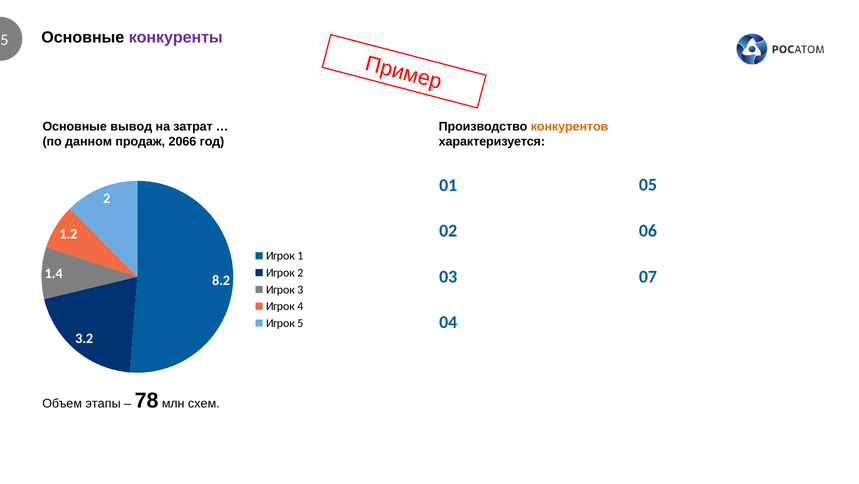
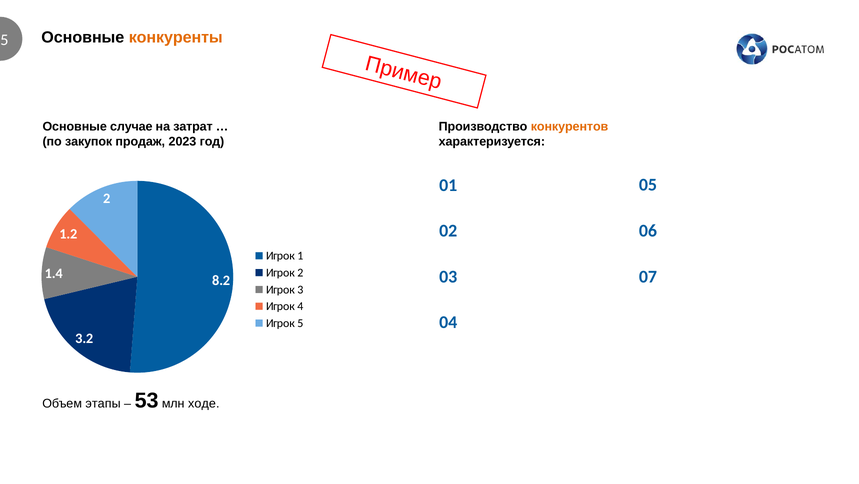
конкуренты colour: purple -> orange (176, 37)
вывод: вывод -> случае (131, 126)
данном: данном -> закупок (89, 141)
2066: 2066 -> 2023 (182, 141)
78: 78 -> 53 (147, 400)
схем: схем -> ходе (204, 403)
